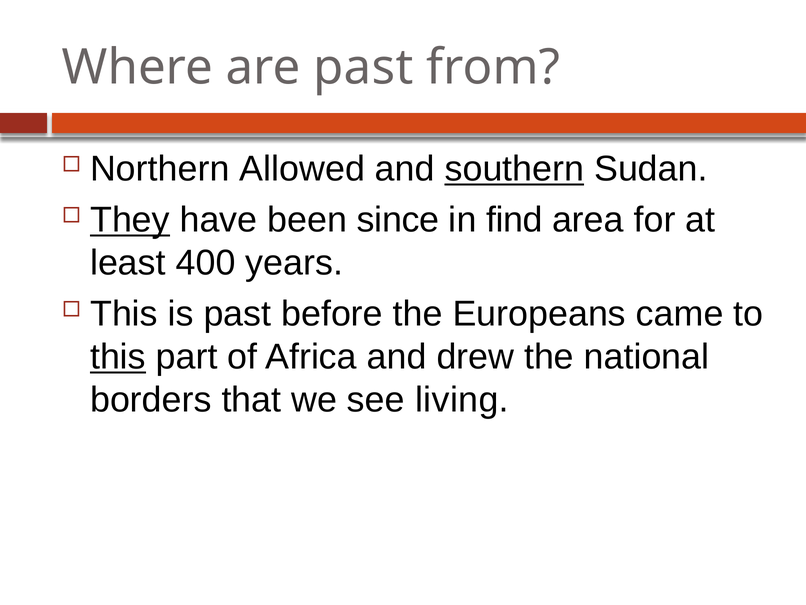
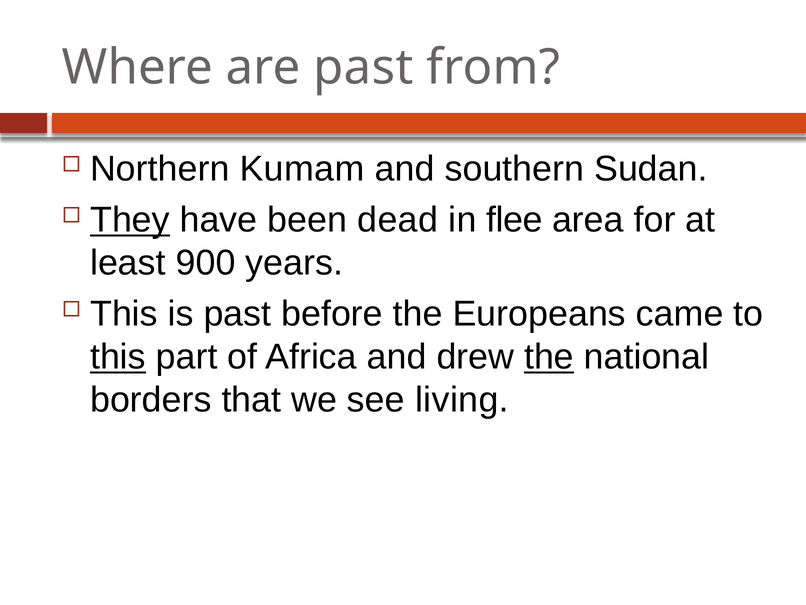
Allowed: Allowed -> Kumam (302, 169)
southern underline: present -> none (514, 169)
since: since -> dead (398, 220)
find: find -> flee (514, 220)
400: 400 -> 900 (206, 263)
the underline: none -> present (549, 357)
